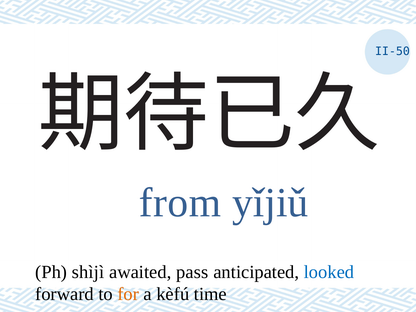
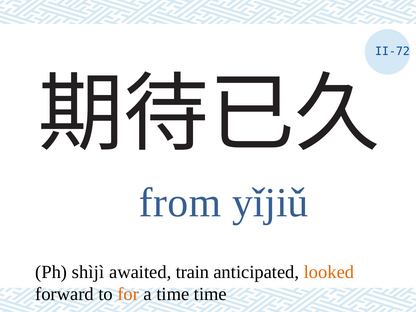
II-50: II-50 -> II-72 (392, 51)
pass: pass -> train (192, 272)
looked colour: blue -> orange (329, 272)
a kèfú: kèfú -> time (173, 294)
